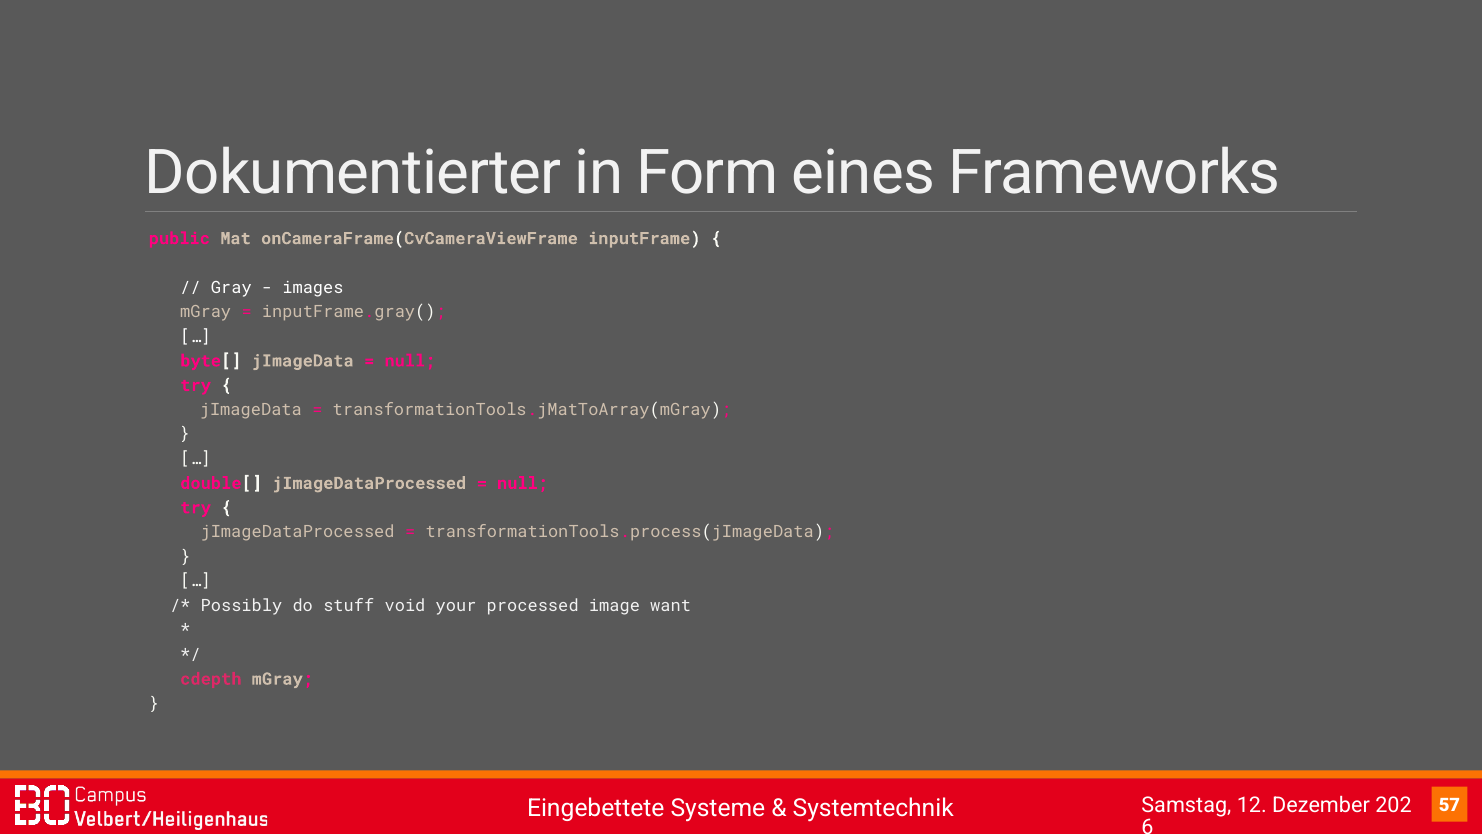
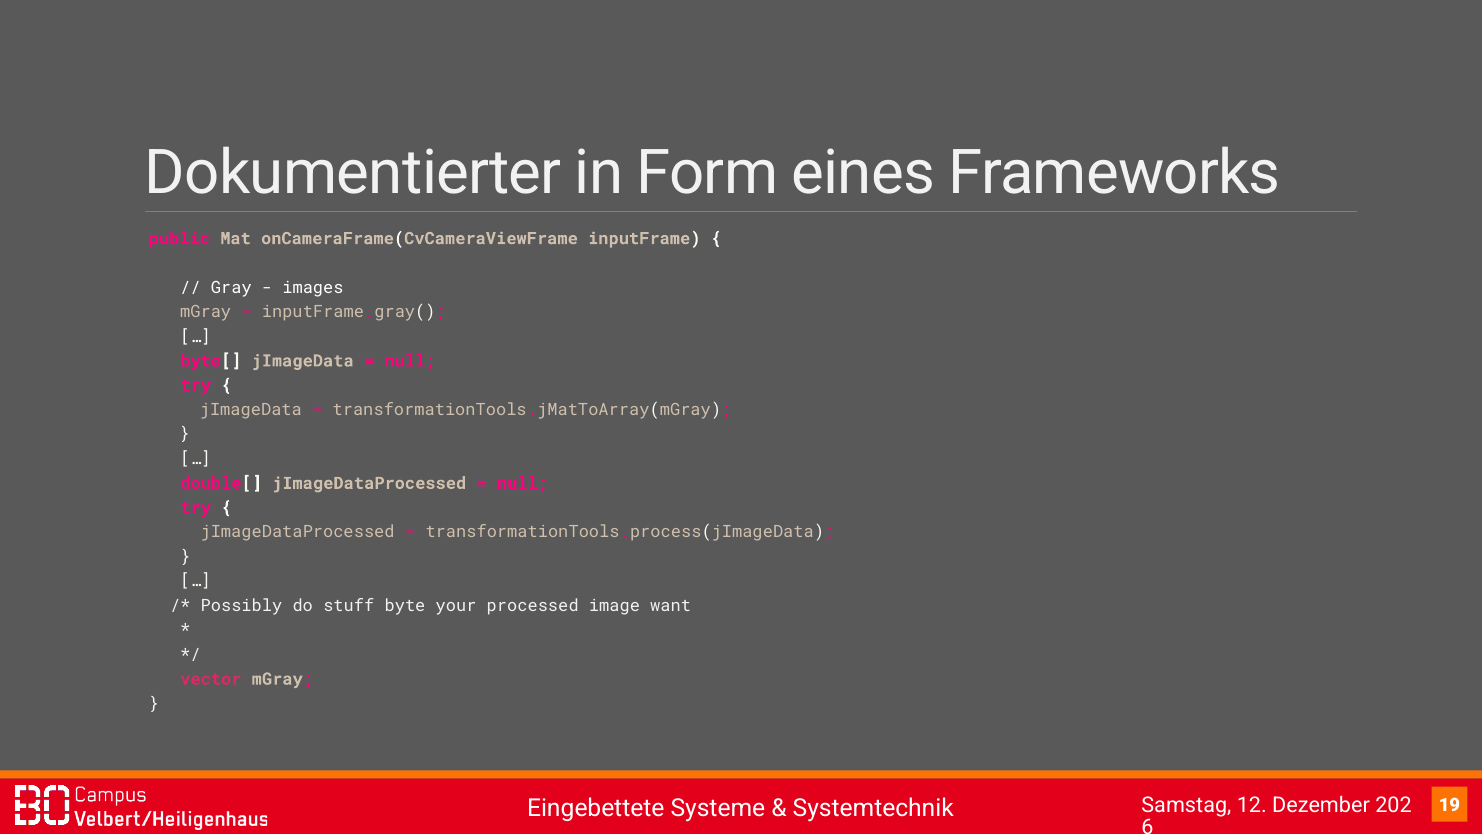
void: void -> byte (405, 605)
cdepth: cdepth -> vector (211, 679)
57: 57 -> 19 (1449, 805)
